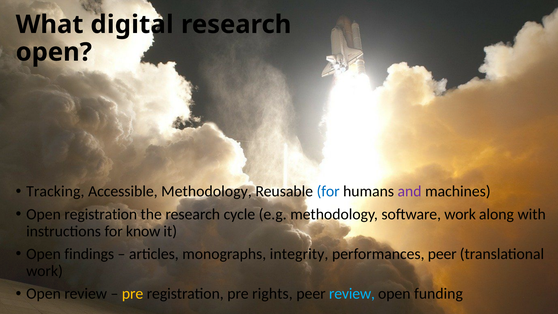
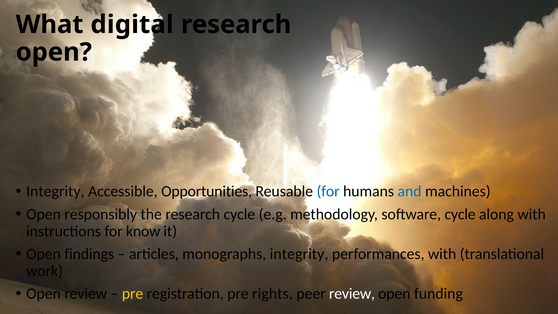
Tracking: Tracking -> Integrity (55, 191)
Accessible Methodology: Methodology -> Opportunities (207, 191)
and colour: purple -> blue (410, 191)
Open registration: registration -> responsibly (101, 214)
software work: work -> cycle (460, 214)
performances peer: peer -> with (442, 254)
review colour: light blue -> white (352, 294)
